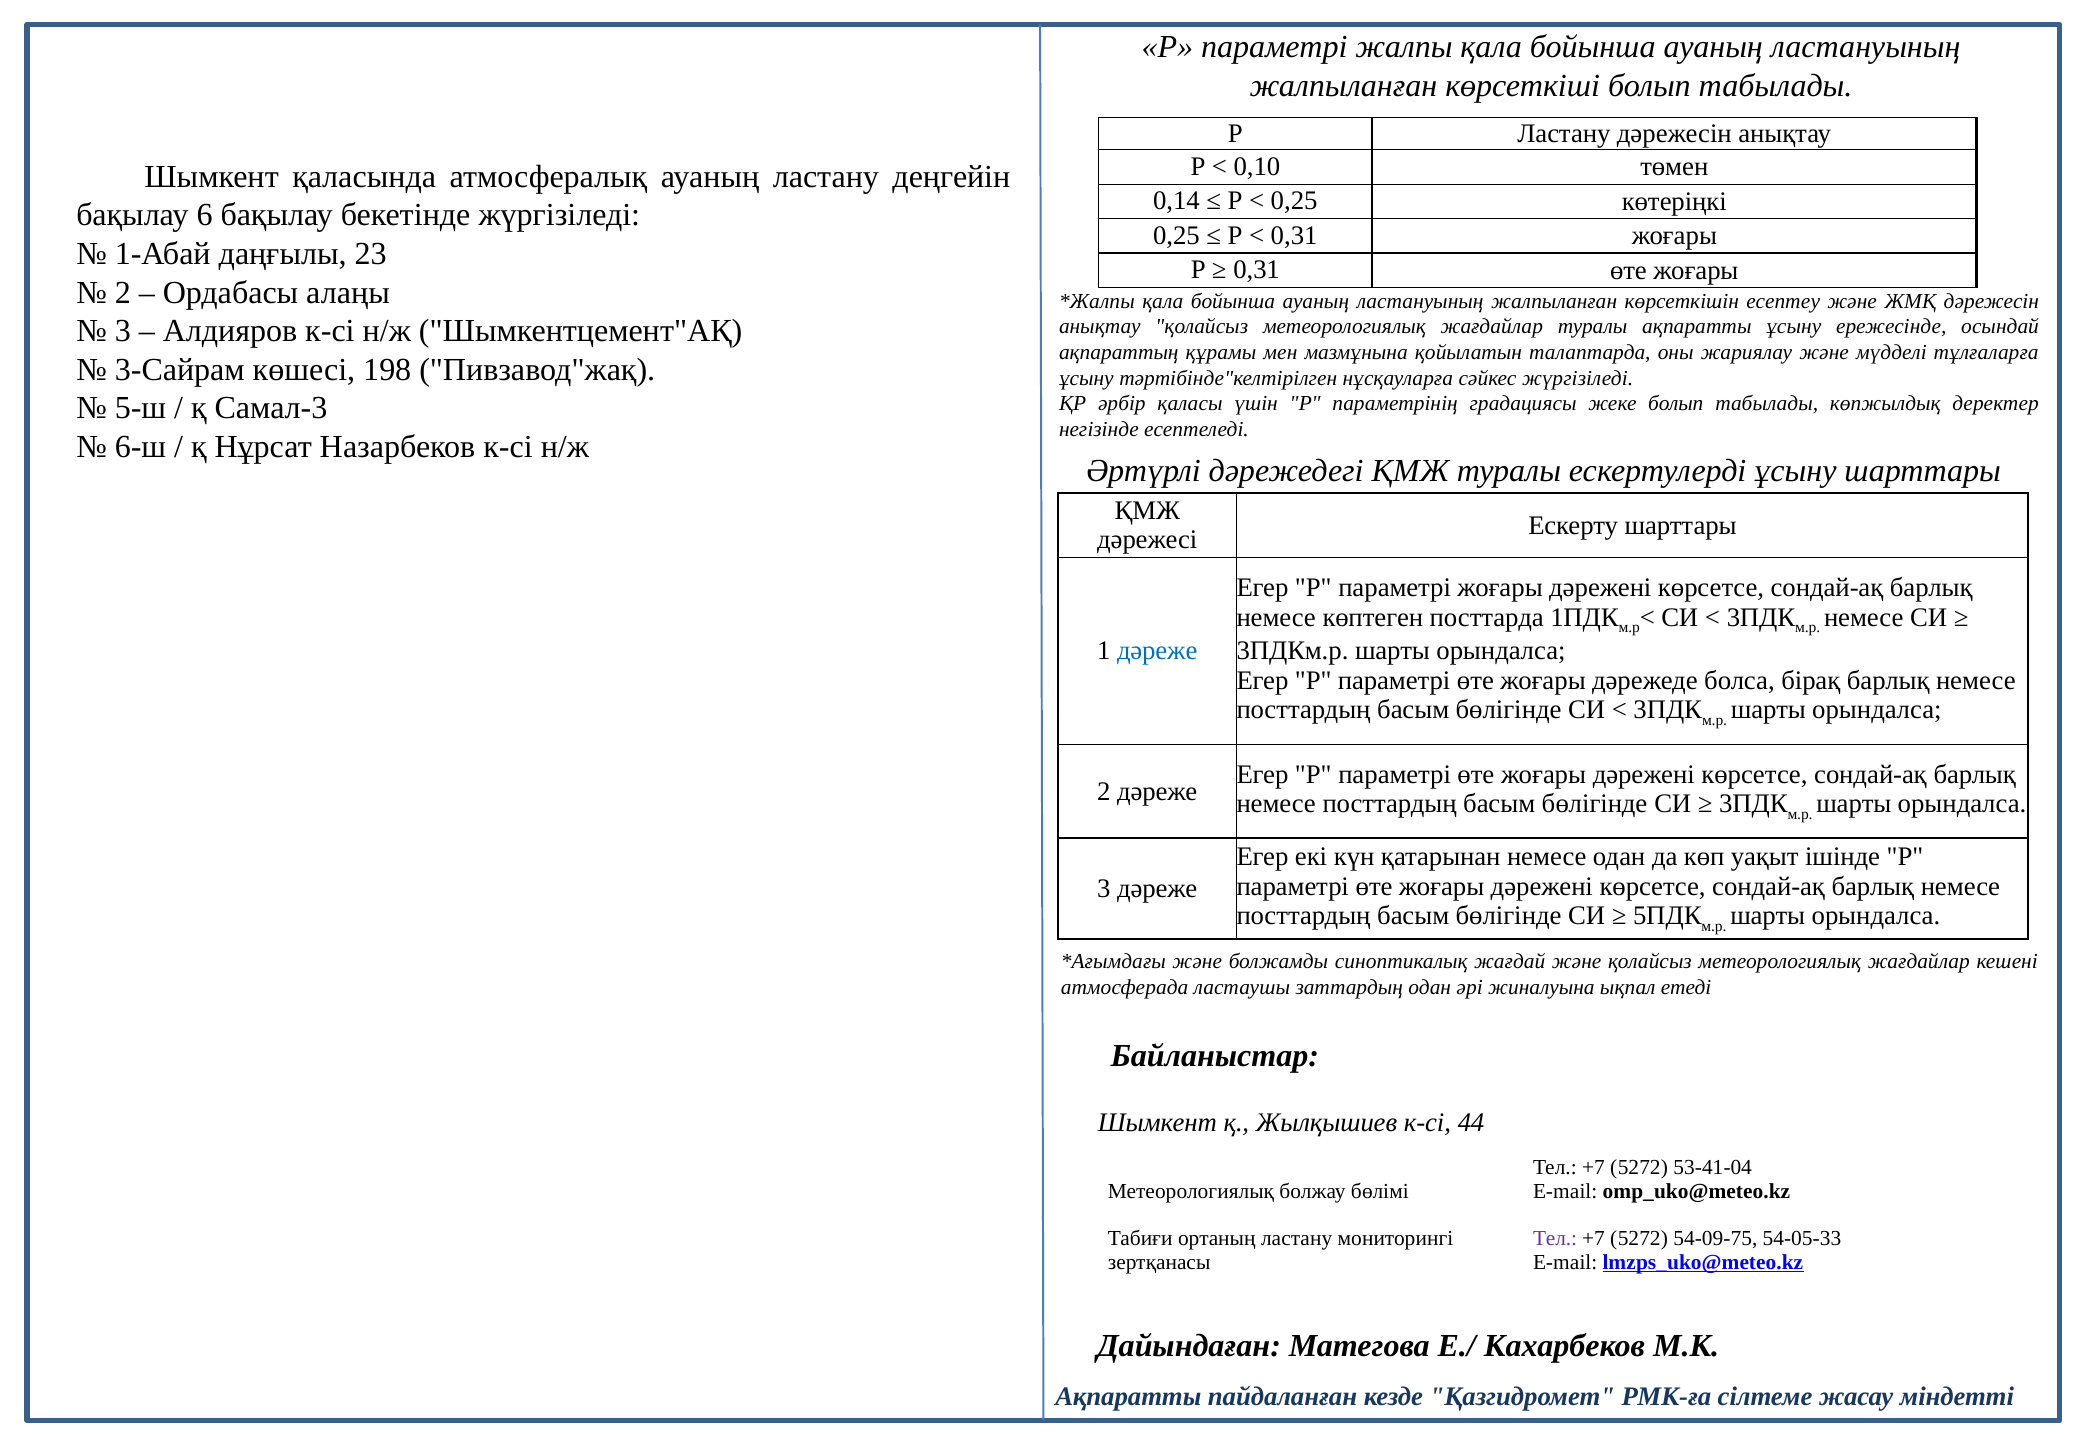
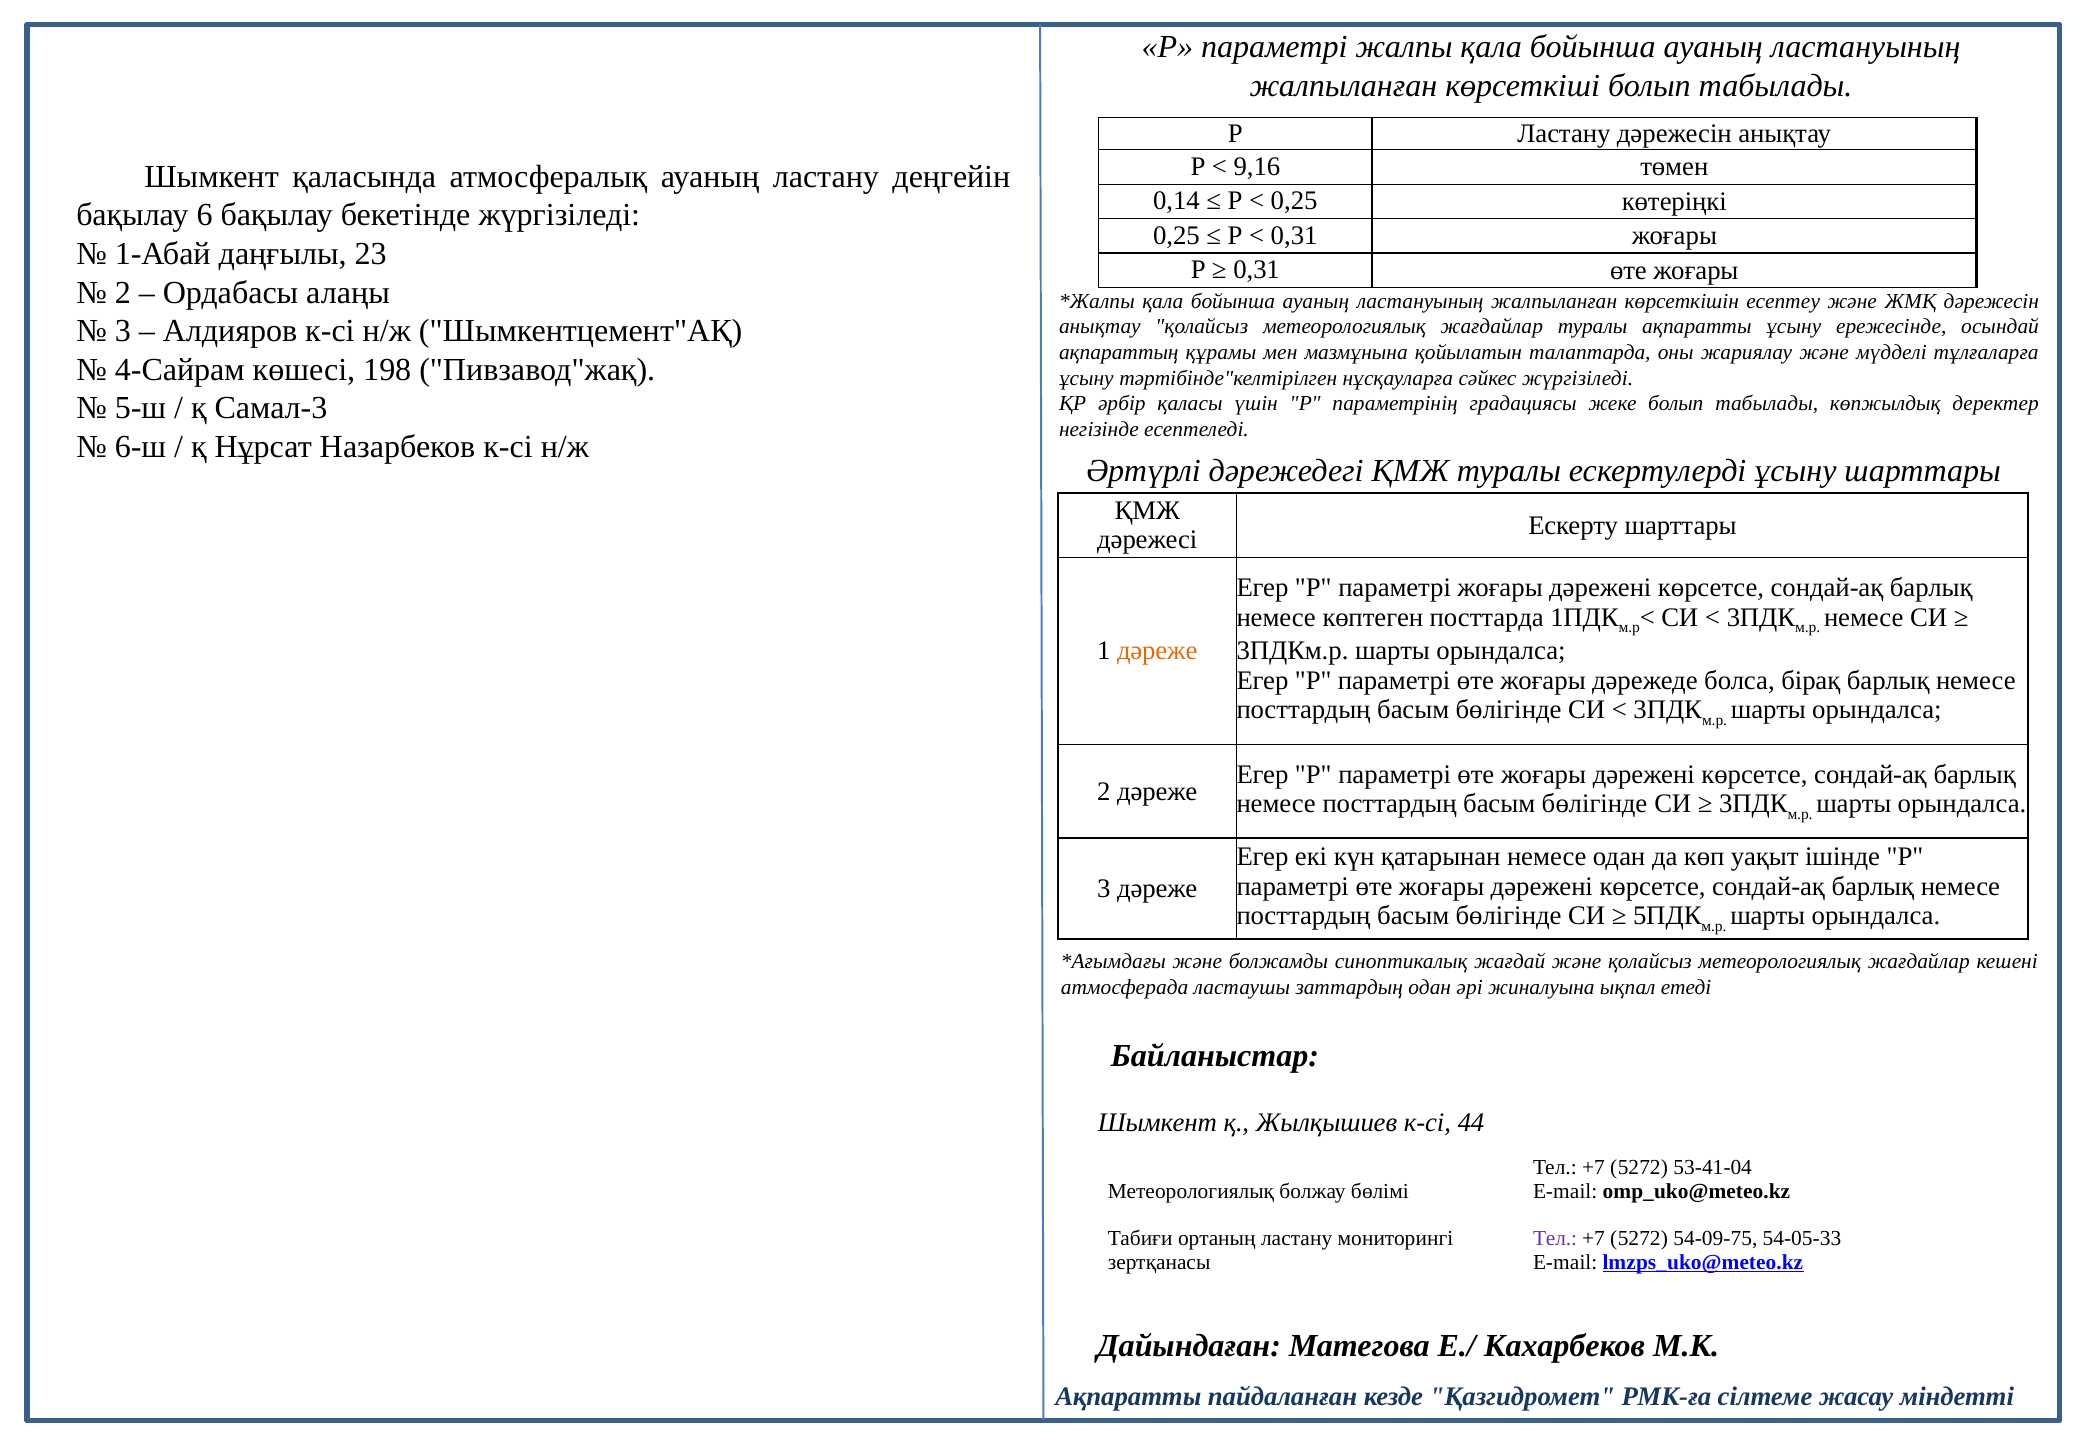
0,10: 0,10 -> 9,16 (1257, 167)
3-Сайрам: 3-Сайрам -> 4-Сайрам (180, 369)
дәреже colour: blue -> orange (1157, 651)
